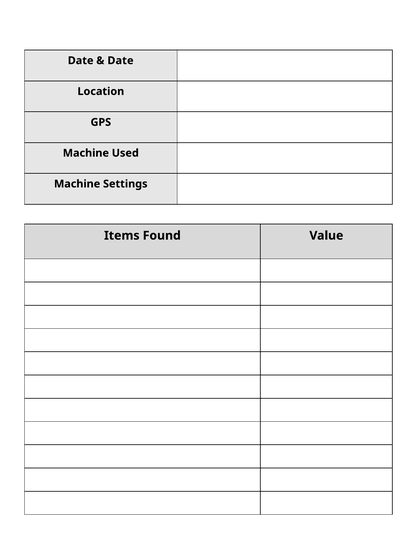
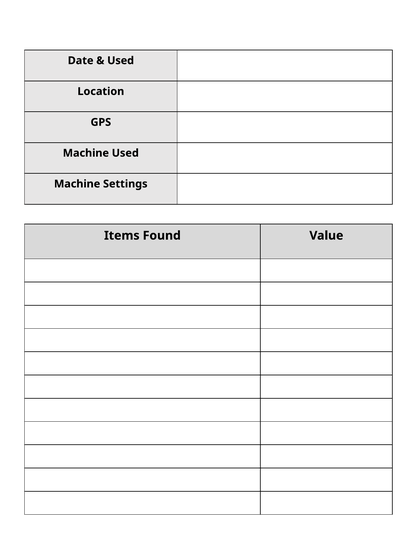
Date: Date -> Used (121, 61)
